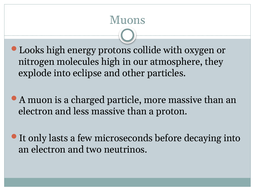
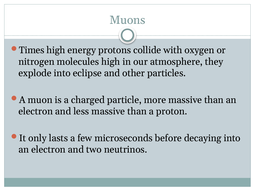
Looks: Looks -> Times (32, 50)
